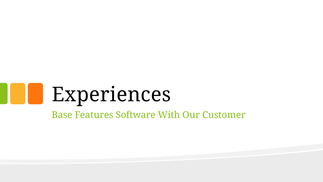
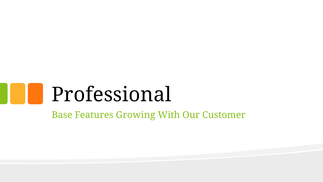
Experiences: Experiences -> Professional (111, 95)
Software: Software -> Growing (136, 115)
